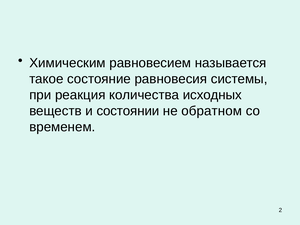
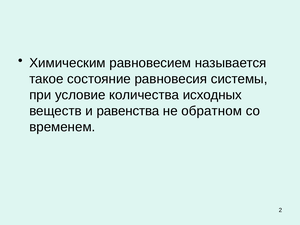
реакция: реакция -> условие (80, 95)
состоянии: состоянии -> равенства (128, 111)
